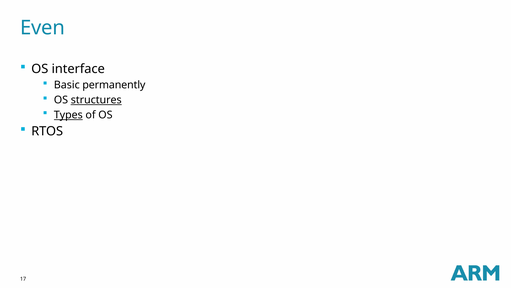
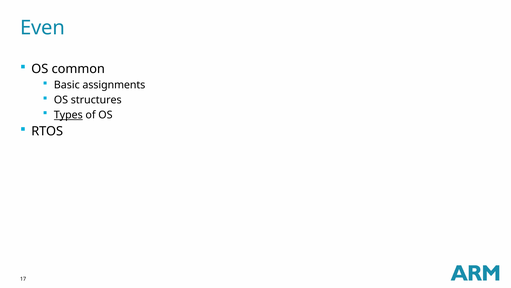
interface: interface -> common (78, 69)
permanently: permanently -> assignments (114, 85)
structures underline: present -> none (96, 100)
